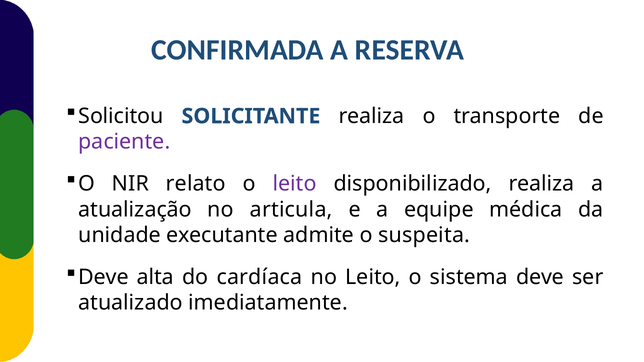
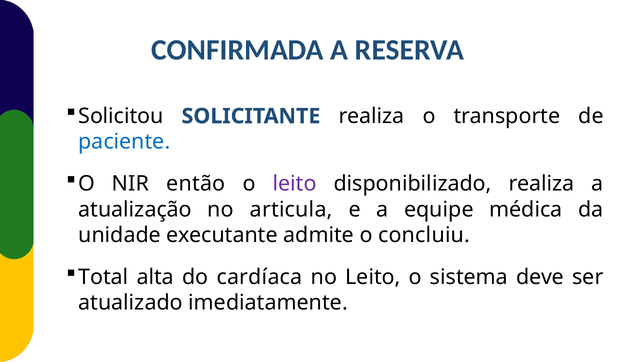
paciente colour: purple -> blue (124, 142)
relato: relato -> então (196, 184)
suspeita: suspeita -> concluiu (424, 235)
Deve: Deve -> Total (103, 277)
